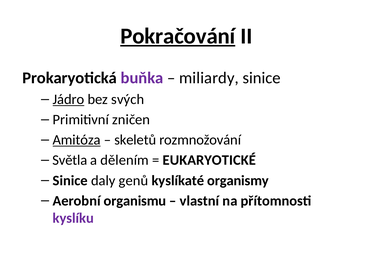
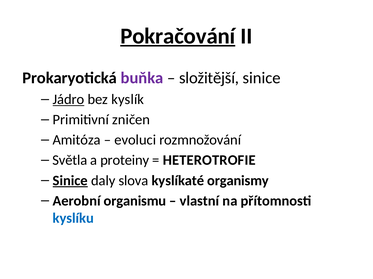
miliardy: miliardy -> složitější (209, 78)
svých: svých -> kyslík (128, 100)
Amitóza underline: present -> none (77, 140)
skeletů: skeletů -> evoluci (135, 140)
dělením: dělením -> proteiny (125, 161)
EUKARYOTICKÉ: EUKARYOTICKÉ -> HETEROTROFIE (209, 161)
Sinice underline: none -> present (70, 181)
genů: genů -> slova (134, 181)
kyslíku colour: purple -> blue (73, 219)
